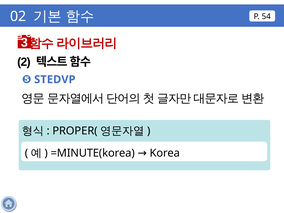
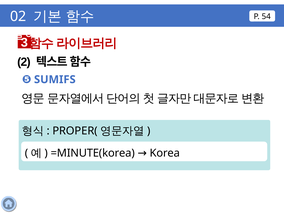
STEDVP: STEDVP -> SUMIFS (55, 80)
